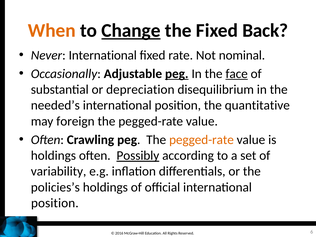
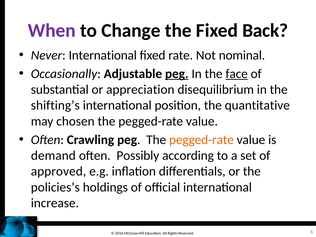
When colour: orange -> purple (52, 31)
Change underline: present -> none (131, 31)
depreciation: depreciation -> appreciation (140, 90)
needed’s: needed’s -> shifting’s (55, 105)
foreign: foreign -> chosen (75, 121)
holdings: holdings -> demand (53, 156)
Possibly underline: present -> none (138, 156)
variability: variability -> approved (58, 171)
position: position -> increase (55, 203)
